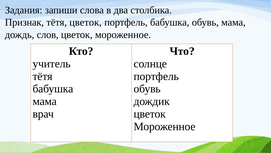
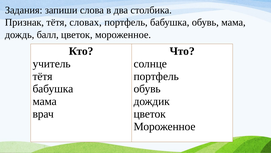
тётя цветок: цветок -> словах (86, 22)
слов: слов -> балл (48, 35)
